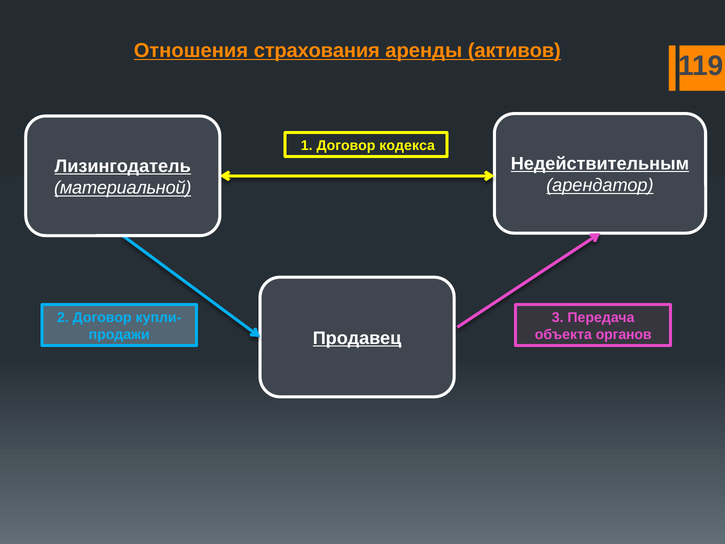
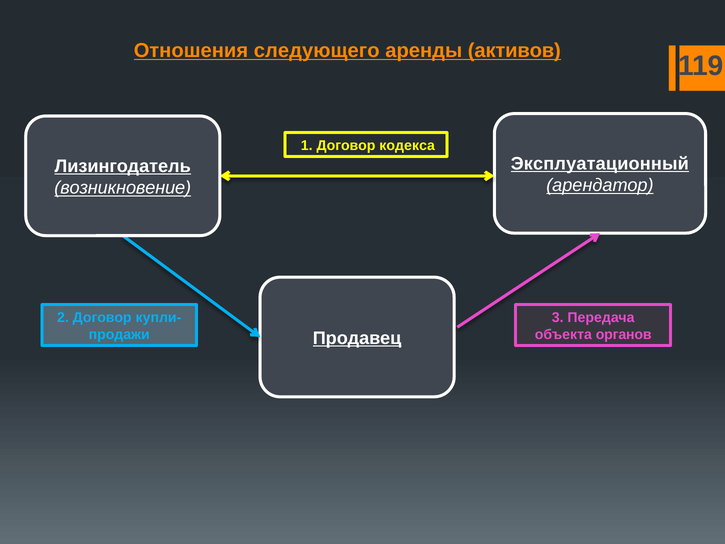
страхования: страхования -> следующего (317, 51)
Недействительным: Недействительным -> Эксплуатационный (600, 164)
материальной: материальной -> возникновение (123, 188)
